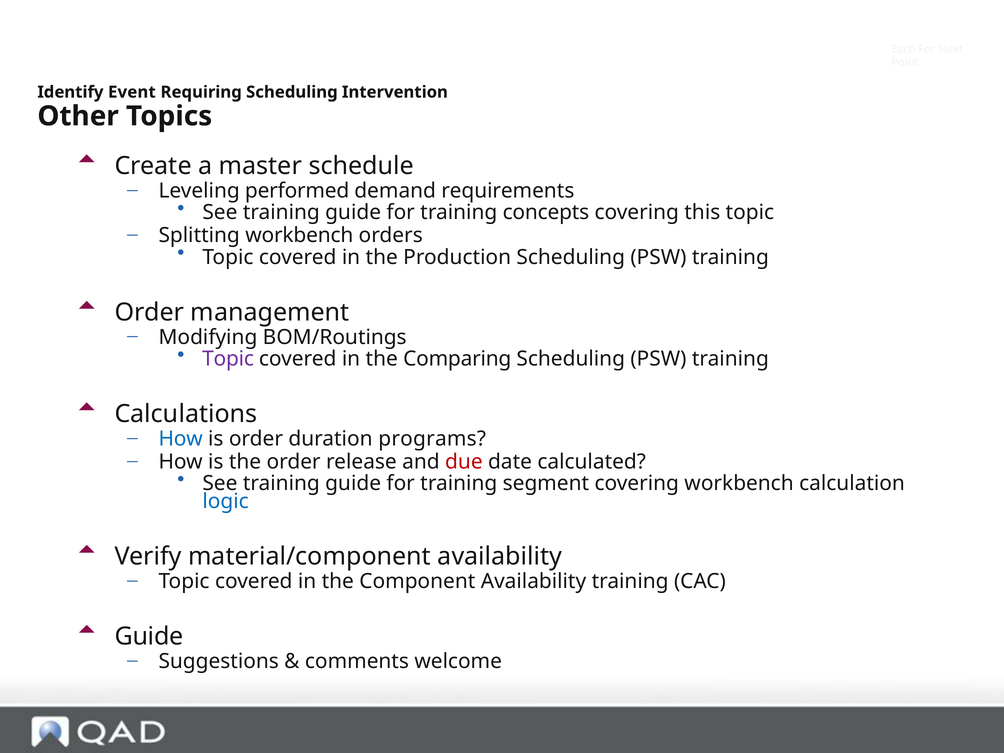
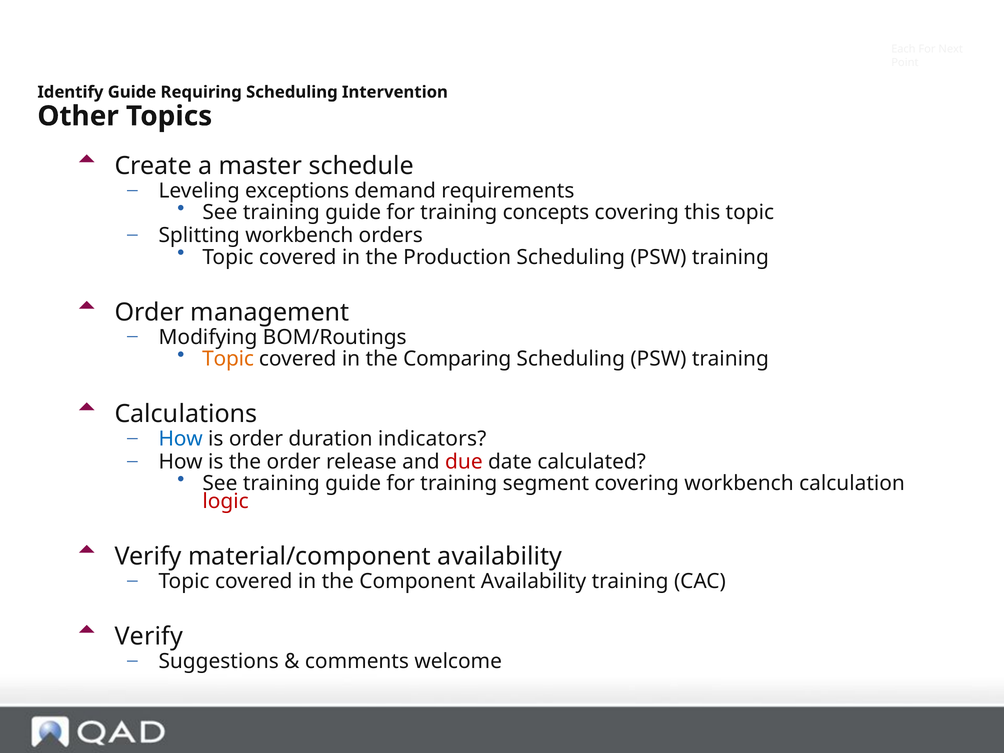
Identify Event: Event -> Guide (132, 92)
performed: performed -> exceptions (297, 191)
Topic colour: purple -> orange (228, 359)
programs: programs -> indicators (432, 439)
logic colour: blue -> red (226, 501)
Guide: Guide -> Verify (149, 636)
